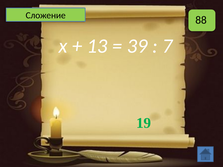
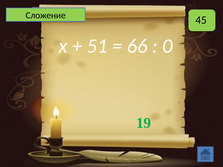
88: 88 -> 45 (201, 20)
13: 13 -> 51 (97, 46)
39: 39 -> 66 (137, 46)
7: 7 -> 0 (167, 46)
